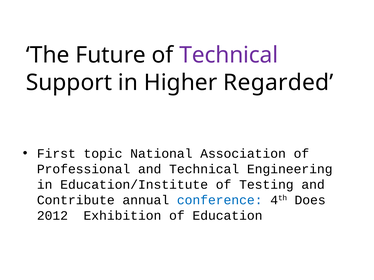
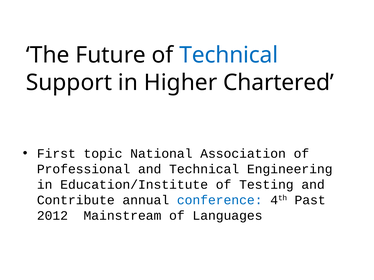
Technical colour: purple -> blue (229, 55)
Regarded: Regarded -> Chartered (279, 83)
Does: Does -> Past (310, 201)
Exhibition: Exhibition -> Mainstream (122, 216)
Education: Education -> Languages (227, 216)
